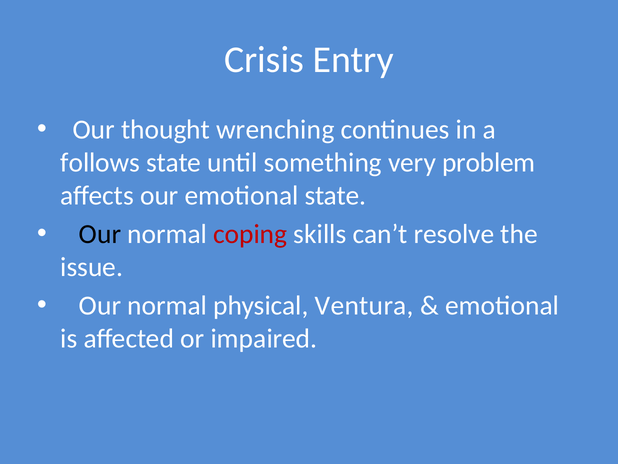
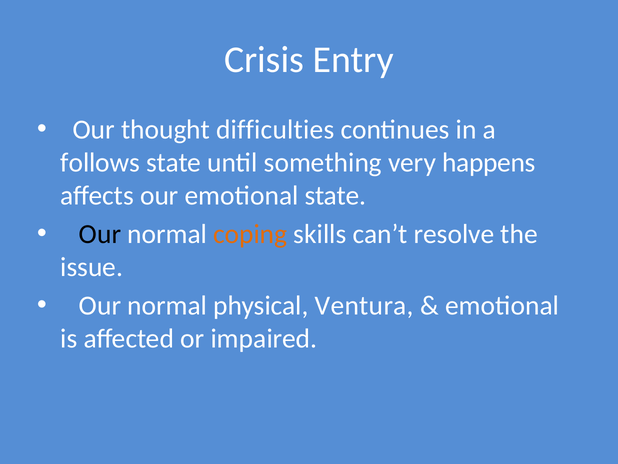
wrenching: wrenching -> difficulties (275, 130)
problem: problem -> happens (489, 163)
coping colour: red -> orange (250, 234)
